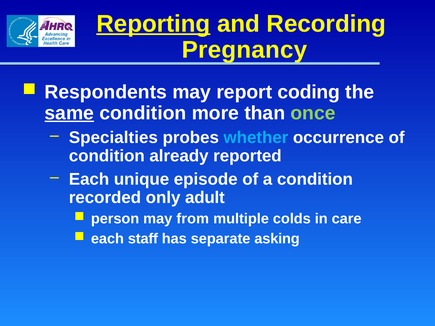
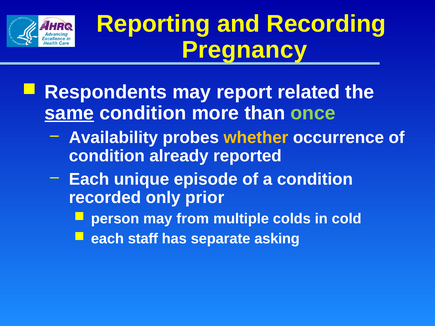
Reporting underline: present -> none (153, 24)
coding: coding -> related (309, 92)
Specialties: Specialties -> Availability (113, 138)
whether colour: light blue -> yellow (256, 138)
adult: adult -> prior (205, 198)
care: care -> cold (347, 219)
